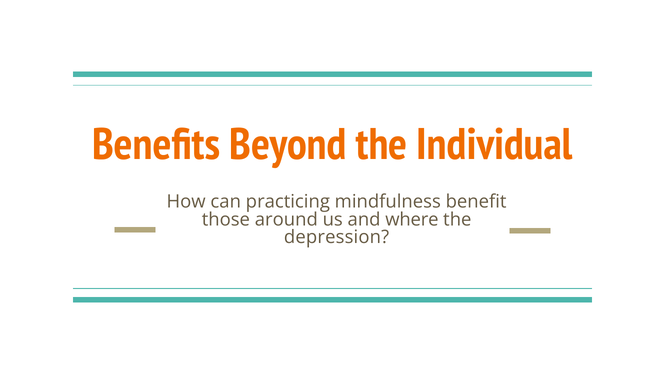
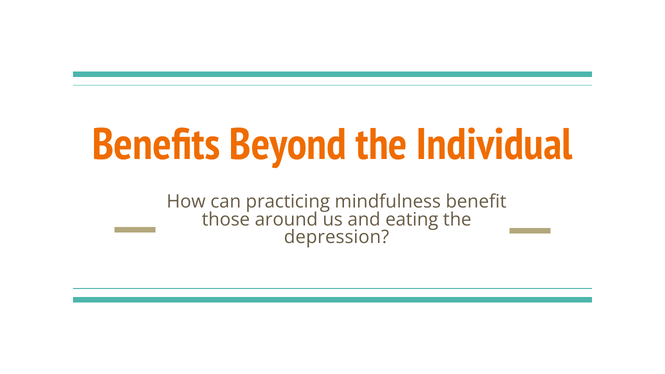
where: where -> eating (412, 220)
